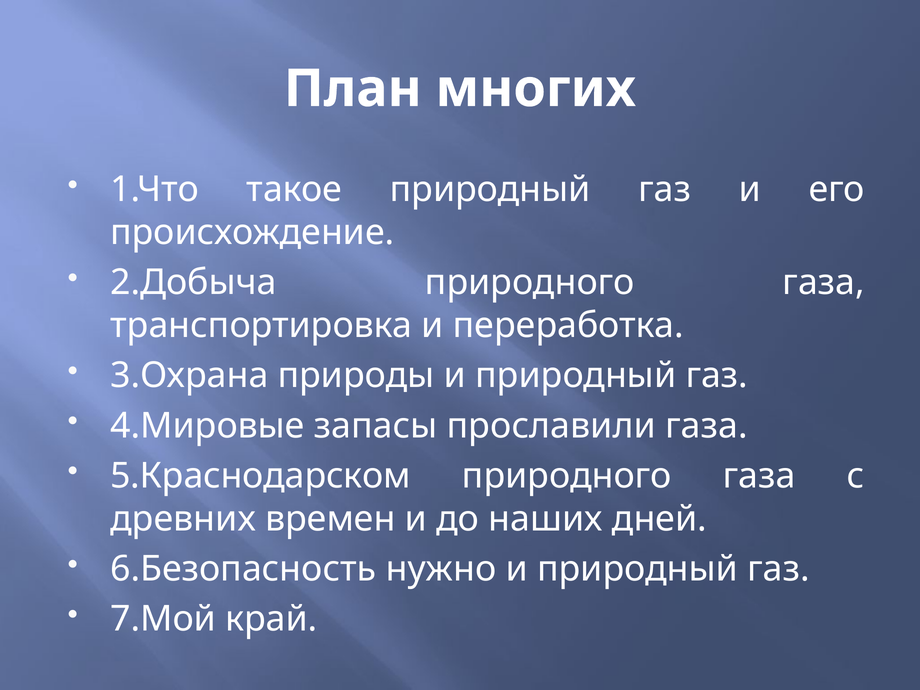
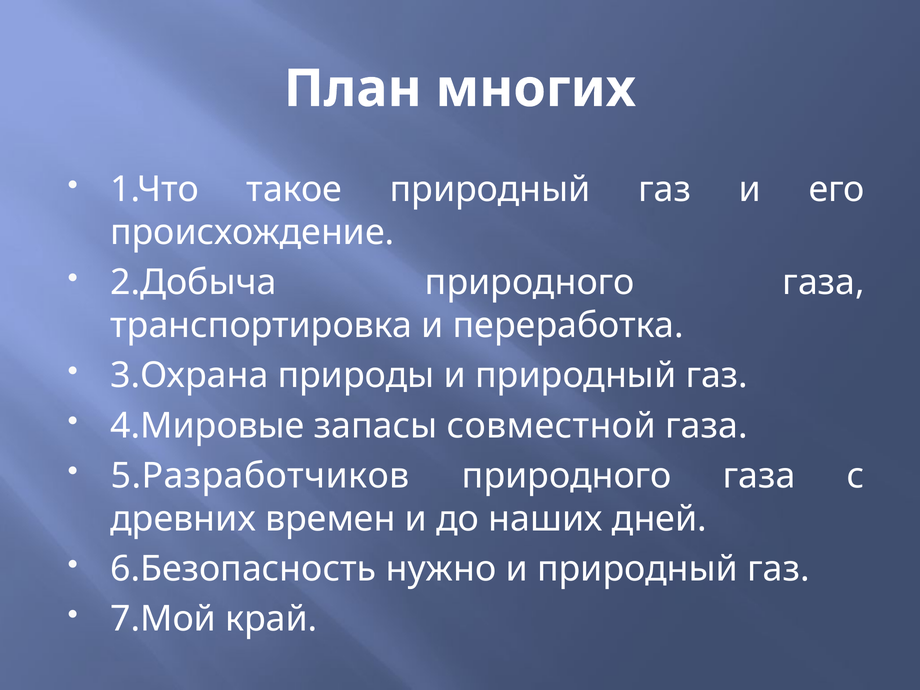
прославили: прославили -> совместной (551, 426)
5.Краснодарском: 5.Краснодарском -> 5.Разработчиков (260, 476)
